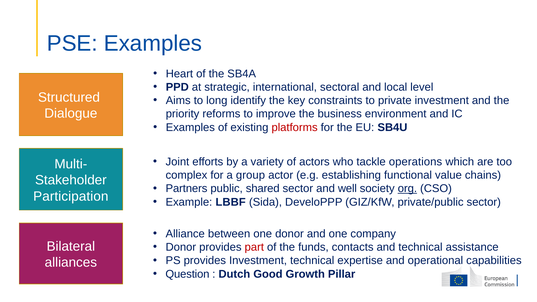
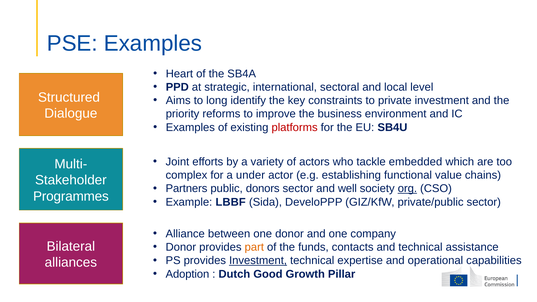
operations: operations -> embedded (416, 162)
group: group -> under (250, 175)
shared: shared -> donors (263, 189)
Participation: Participation -> Programmes (71, 196)
part colour: red -> orange (254, 247)
Investment underline: none -> present (258, 261)
Question: Question -> Adoption (187, 274)
